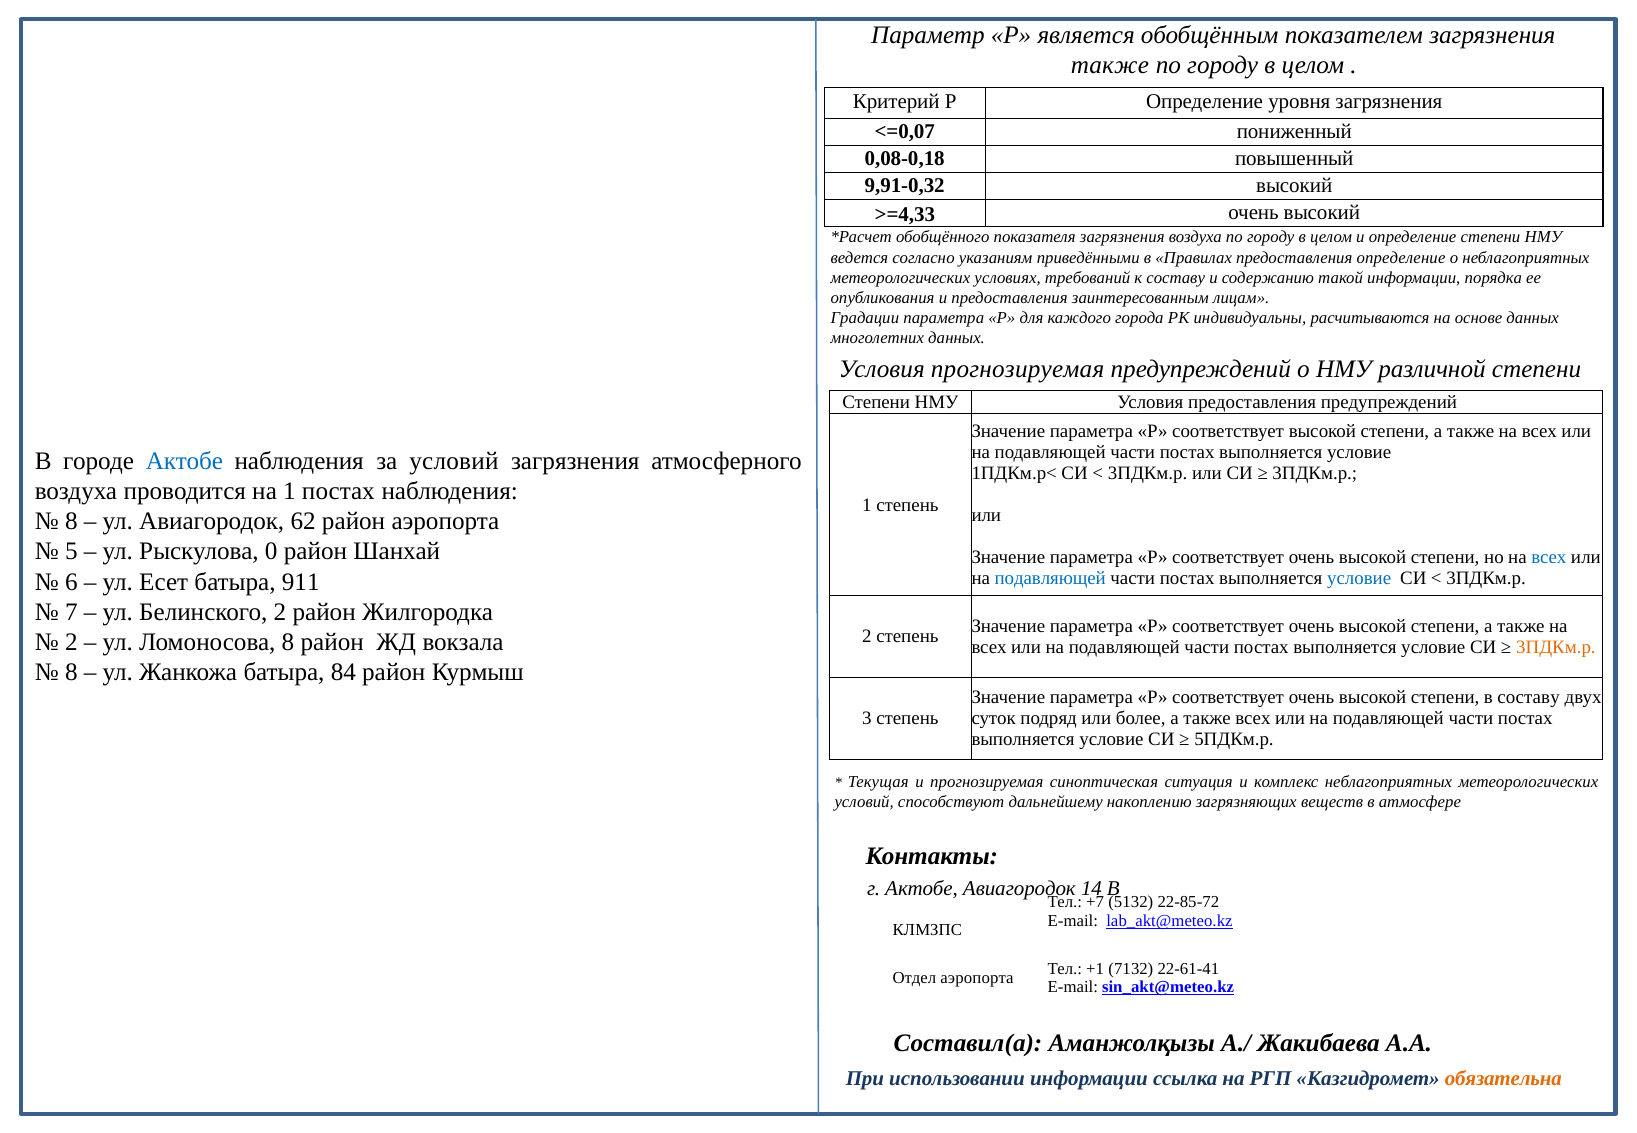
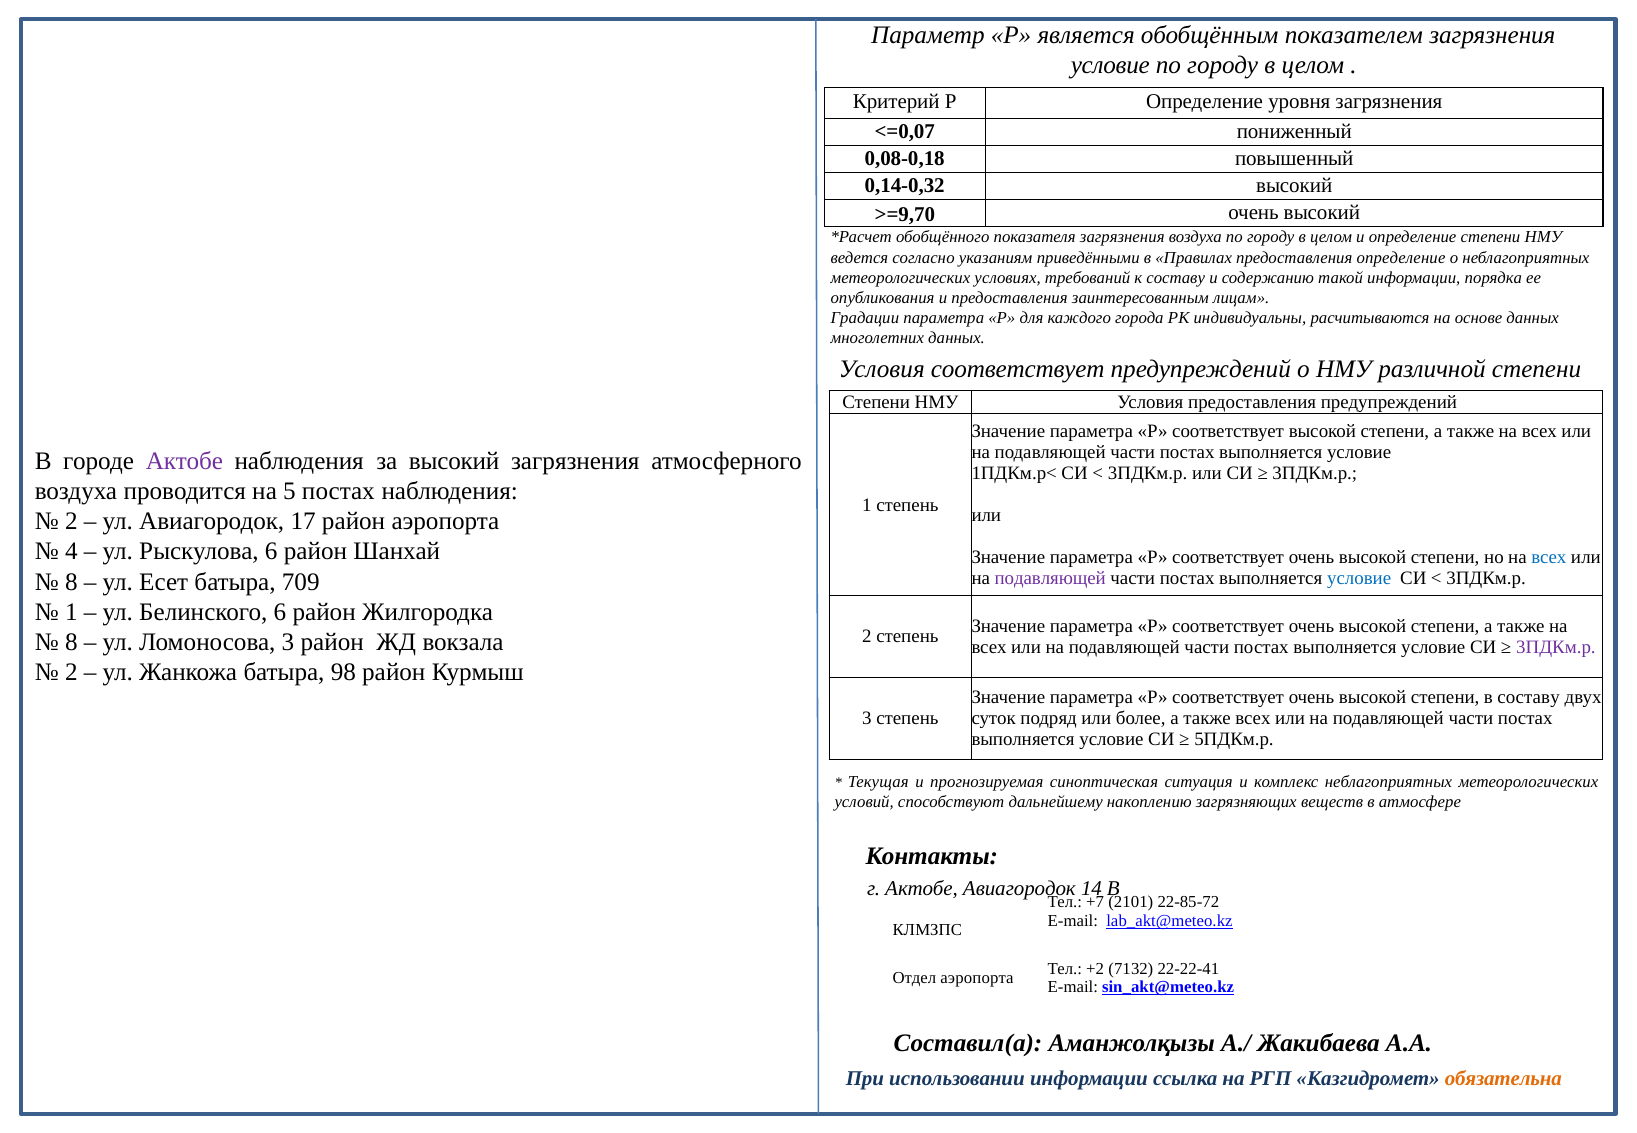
также: также -> условие (1110, 66)
9,91-0,32: 9,91-0,32 -> 0,14-0,32 (905, 186)
>=4,33: >=4,33 -> >=9,70 (905, 215)
Условия прогнозируемая: прогнозируемая -> соответствует (1018, 370)
Актобе colour: blue -> purple (184, 461)
за условий: условий -> высокий (454, 461)
на 1: 1 -> 5 (289, 491)
8: 8 -> 2 (71, 522)
62: 62 -> 17 (303, 522)
5: 5 -> 4 (71, 552)
Рыскулова 0: 0 -> 6 (271, 552)
подавляющей colour: blue -> purple (1050, 578)
6: 6 -> 8 (71, 582)
911: 911 -> 709 (301, 582)
7: 7 -> 1 (71, 612)
Белинского 2: 2 -> 6 (280, 612)
2: 2 -> 8 (71, 642)
Ломоносова 8: 8 -> 3 (288, 642)
3ПДКм.р colour: orange -> purple (1556, 647)
8: 8 -> 2 (71, 673)
84: 84 -> 98 (343, 673)
5132: 5132 -> 2101 (1131, 902)
+1: +1 -> +2 (1095, 969)
22-61-41: 22-61-41 -> 22-22-41 (1188, 969)
